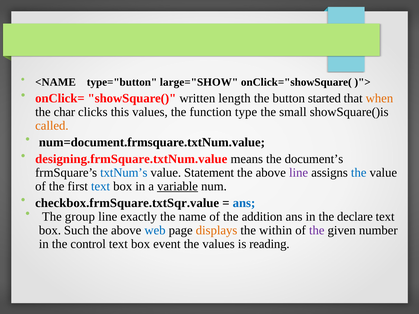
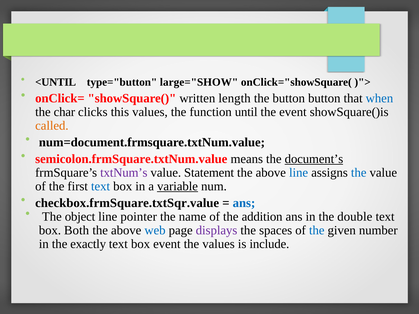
<NAME: <NAME -> <UNTIL (56, 82)
button started: started -> button (324, 98)
when colour: orange -> blue (379, 98)
type: type -> until (246, 112)
the small: small -> event (293, 112)
designing.frmSquare.txtNum.value: designing.frmSquare.txtNum.value -> semicolon.frmSquare.txtNum.value (131, 159)
document’s underline: none -> present (314, 159)
txtNum’s colour: blue -> purple (124, 173)
line colour: purple -> blue (299, 173)
group: group -> object (80, 217)
exactly: exactly -> pointer (139, 217)
declare: declare -> double (355, 217)
Such: Such -> Both (77, 231)
displays colour: orange -> purple (217, 231)
within: within -> spaces (276, 231)
the colour: purple -> blue (317, 231)
control: control -> exactly (88, 244)
reading: reading -> include (269, 244)
